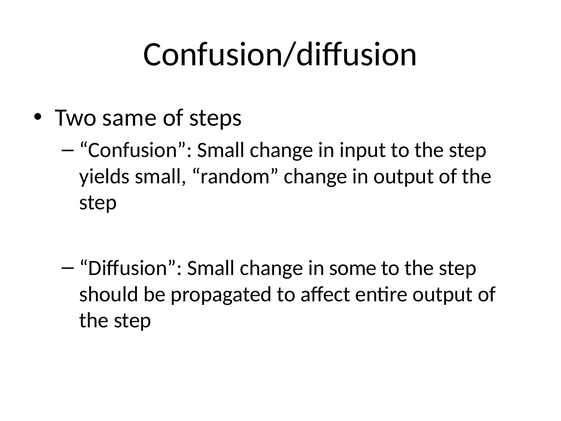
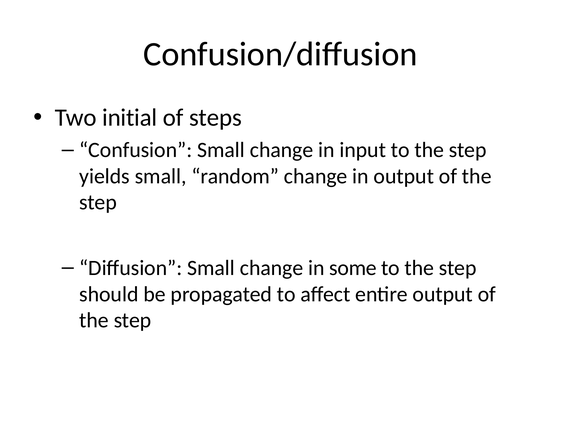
same: same -> initial (130, 118)
